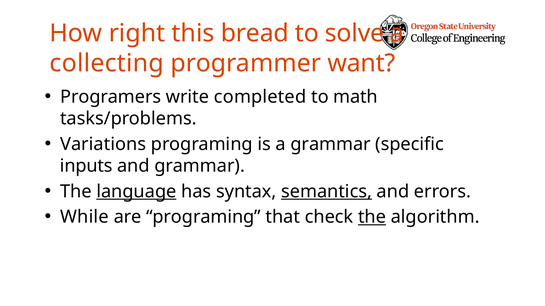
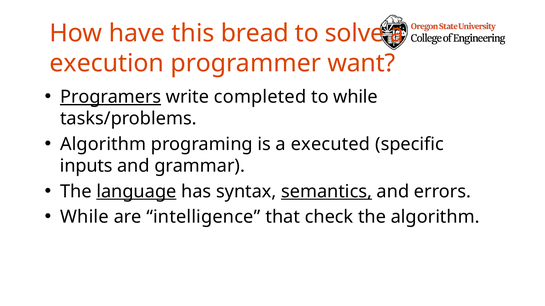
right: right -> have (137, 33)
collecting: collecting -> execution (107, 63)
Programers underline: none -> present (111, 97)
to math: math -> while (355, 97)
Variations: Variations -> Algorithm (103, 144)
a grammar: grammar -> executed (330, 144)
are programing: programing -> intelligence (203, 217)
the underline: present -> none (372, 217)
